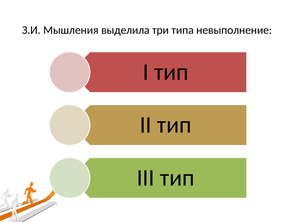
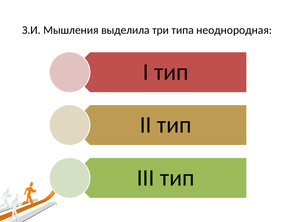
невыполнение: невыполнение -> неоднородная (234, 30)
